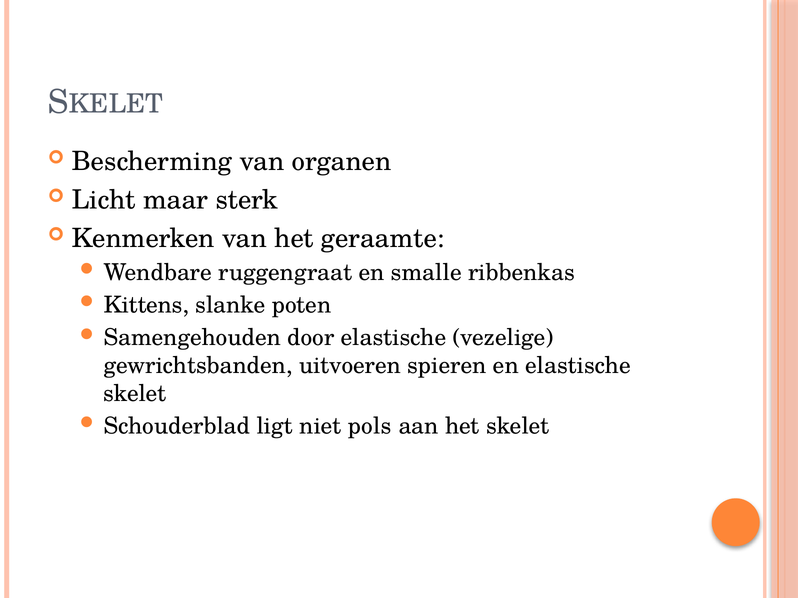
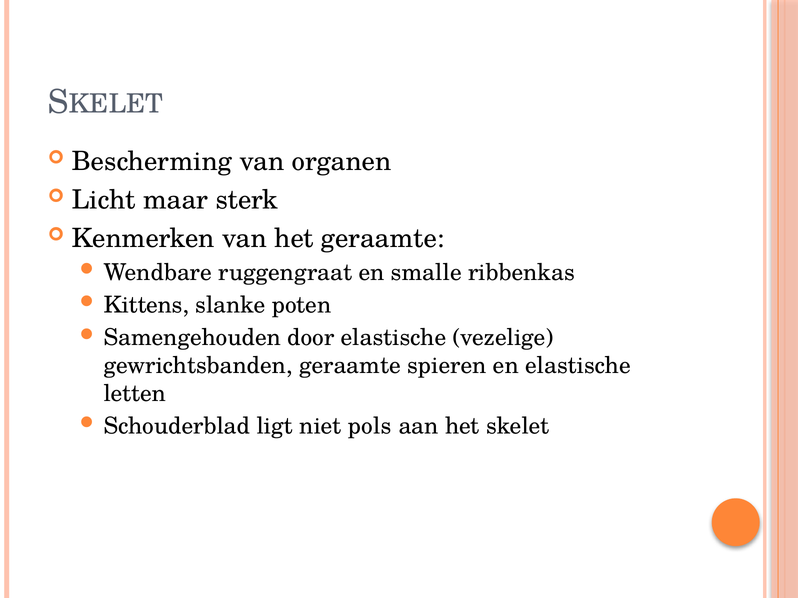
gewrichtsbanden uitvoeren: uitvoeren -> geraamte (350, 366)
skelet: skelet -> letten (135, 394)
